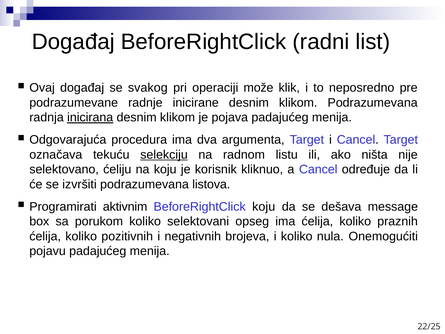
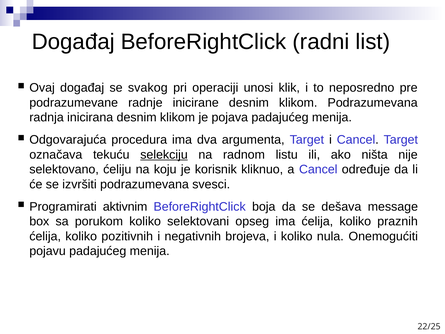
može: može -> unosi (258, 88)
inicirana underline: present -> none (90, 117)
listova: listova -> svesci (211, 184)
BeforeRightClick koju: koju -> boja (264, 206)
